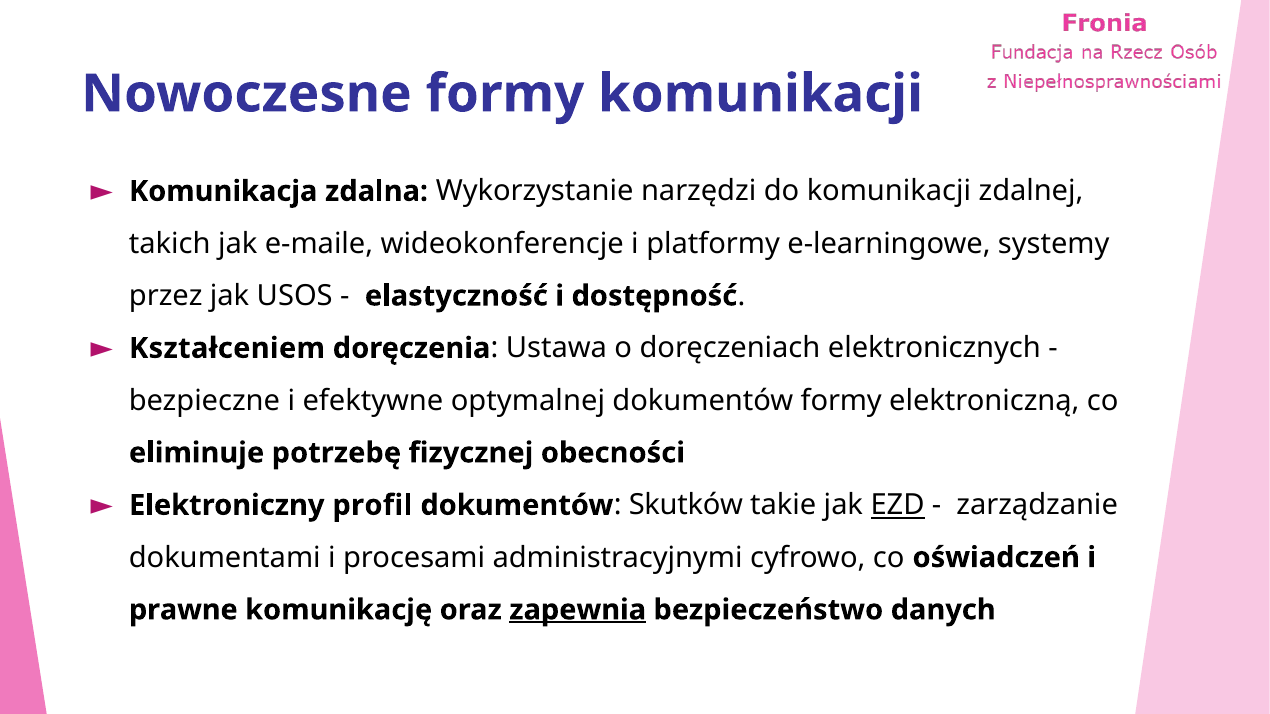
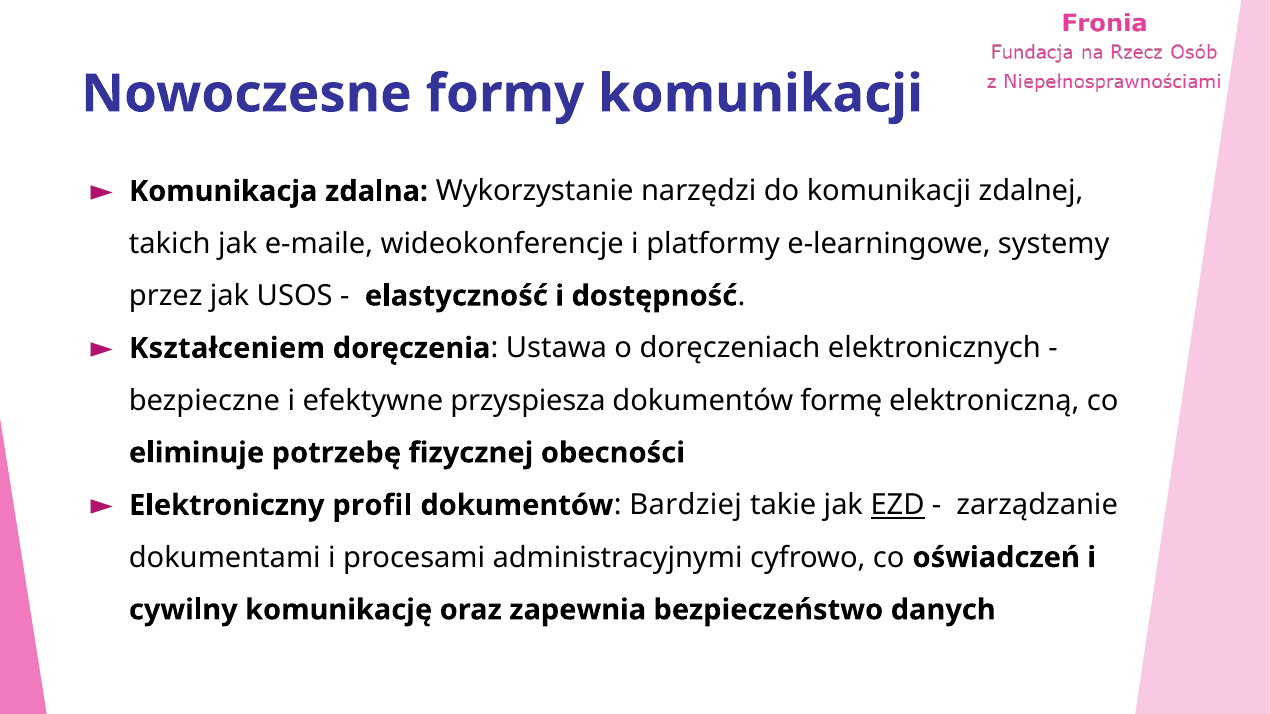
optymalnej: optymalnej -> przyspiesza (528, 401)
dokumentów formy: formy -> formę (841, 401)
Skutków: Skutków -> Bardziej (686, 505)
prawne: prawne -> cywilny (183, 610)
zapewnia underline: present -> none (578, 610)
